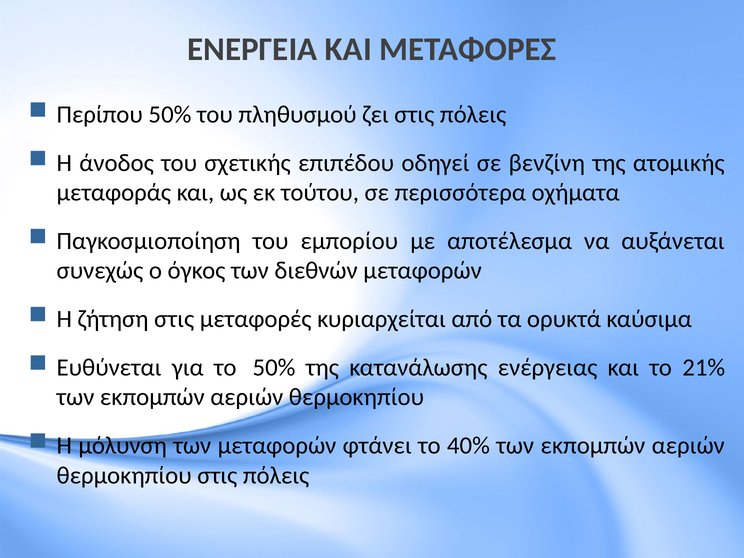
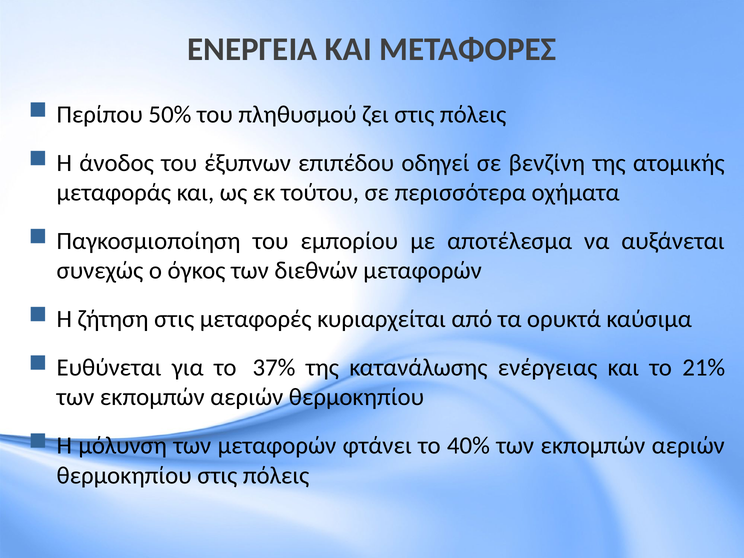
σχετικής: σχετικής -> έξυπνων (248, 163)
το 50%: 50% -> 37% (274, 367)
